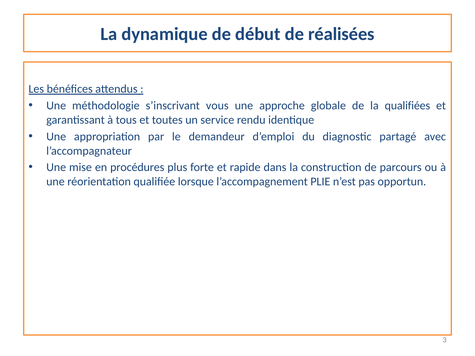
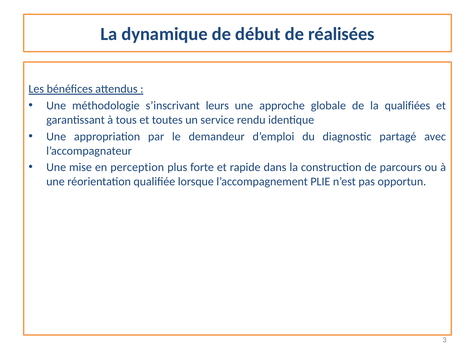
vous: vous -> leurs (217, 106)
procédures: procédures -> perception (137, 167)
